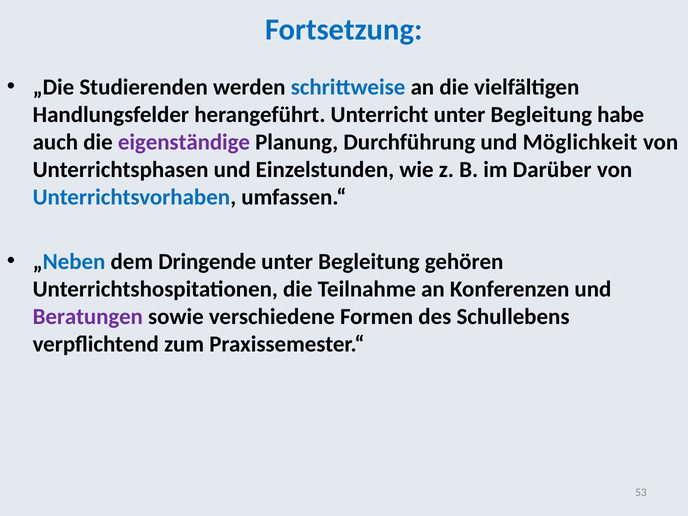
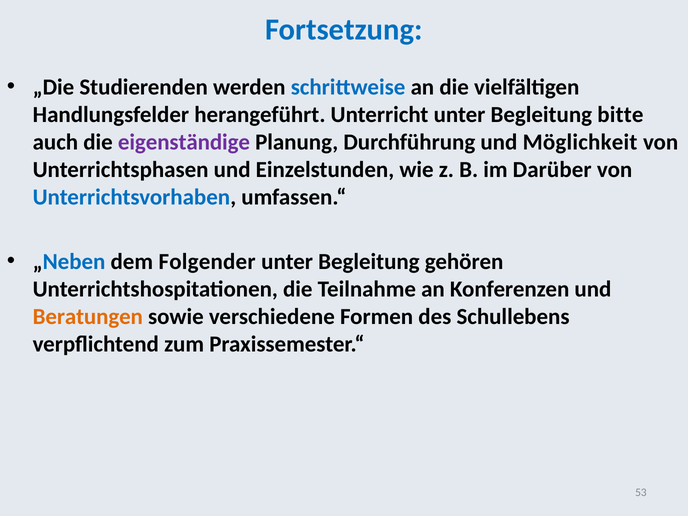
habe: habe -> bitte (620, 115)
Dringende: Dringende -> Folgender (207, 261)
Beratungen colour: purple -> orange (88, 316)
